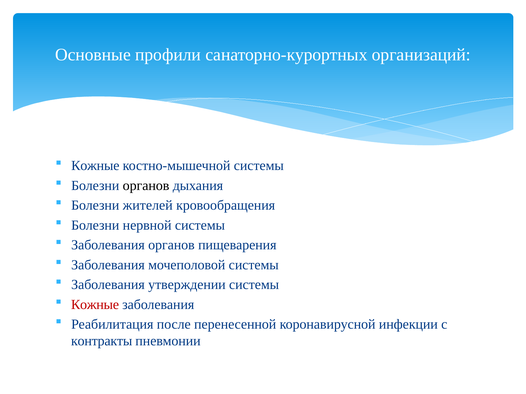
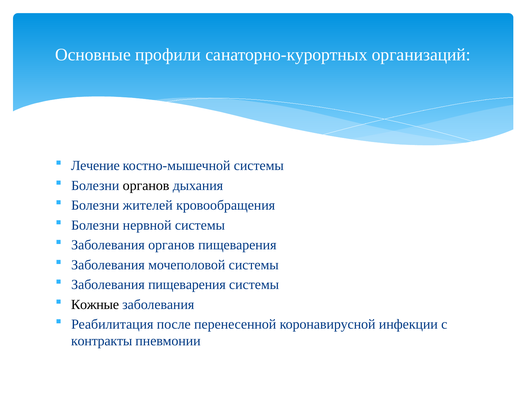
Кожные: Кожные -> Лечение (95, 166)
Заболевания утверждении: утверждении -> пищеварения (187, 285)
Кожные colour: red -> black (95, 305)
